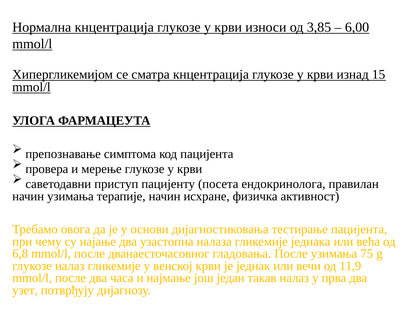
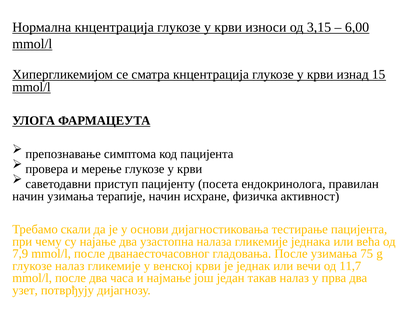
3,85: 3,85 -> 3,15 (319, 27)
овога: овога -> скали (76, 230)
6,8: 6,8 -> 7,9 (20, 254)
11,9: 11,9 -> 11,7 (350, 266)
